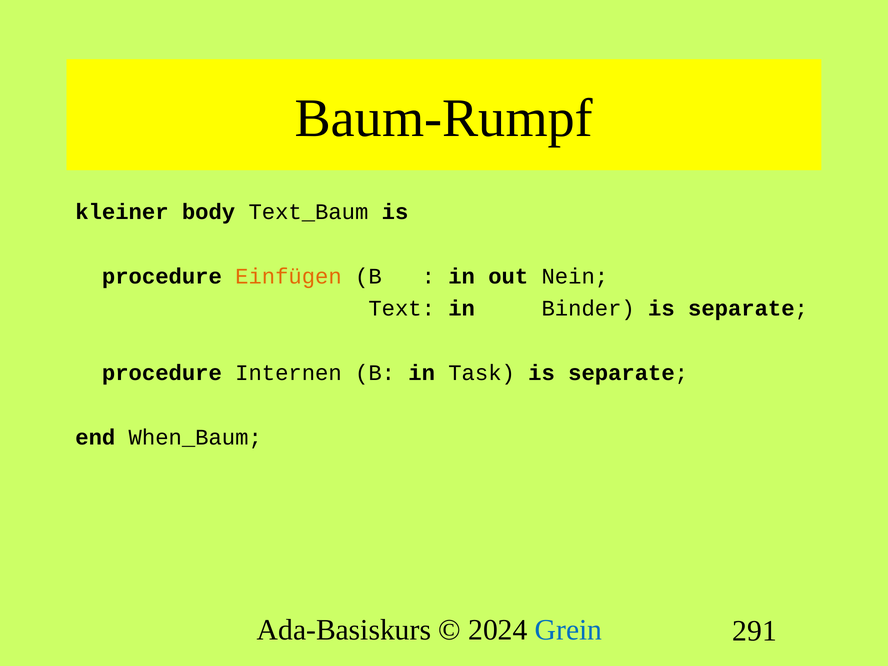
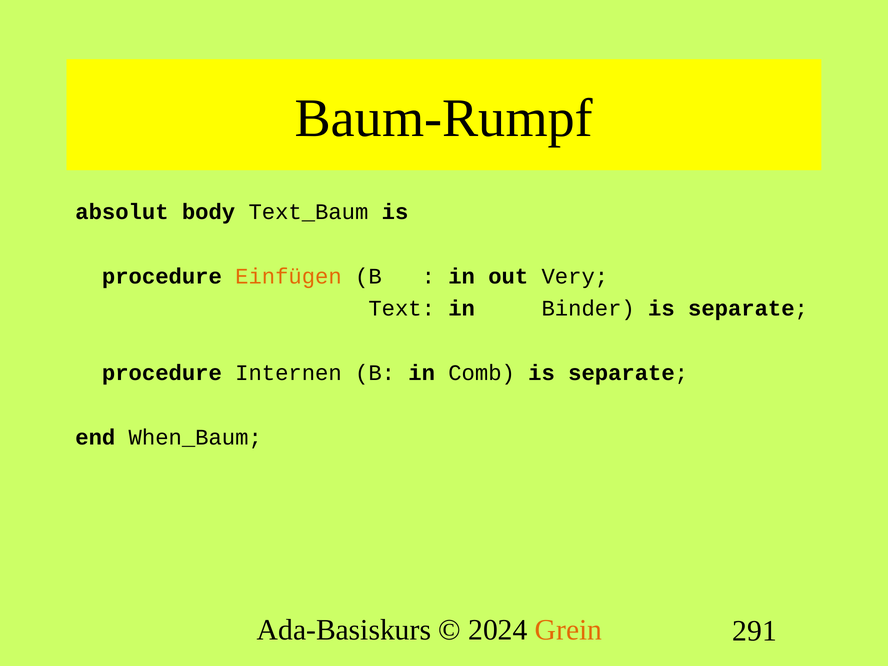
kleiner: kleiner -> absolut (122, 212)
Nein: Nein -> Very (575, 276)
Task: Task -> Comb (482, 373)
Grein colour: blue -> orange (569, 630)
